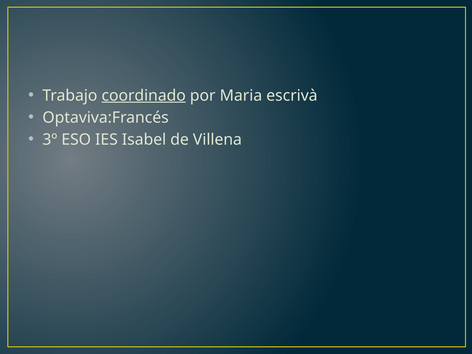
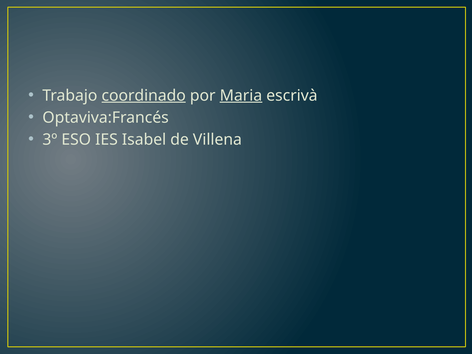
Maria underline: none -> present (241, 96)
